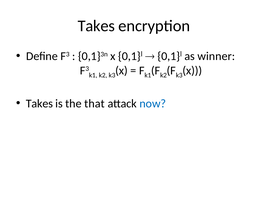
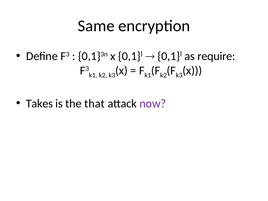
Takes: Takes -> Same (96, 26)
winner: winner -> require (216, 56)
now colour: blue -> purple (153, 103)
